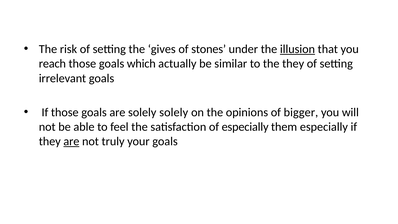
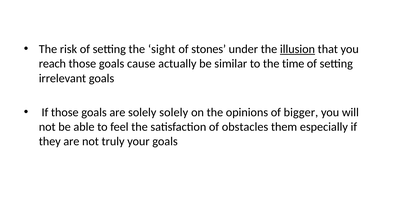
gives: gives -> sight (162, 49)
which: which -> cause (141, 64)
the they: they -> time (293, 64)
of especially: especially -> obstacles (245, 127)
are underline: present -> none (71, 141)
